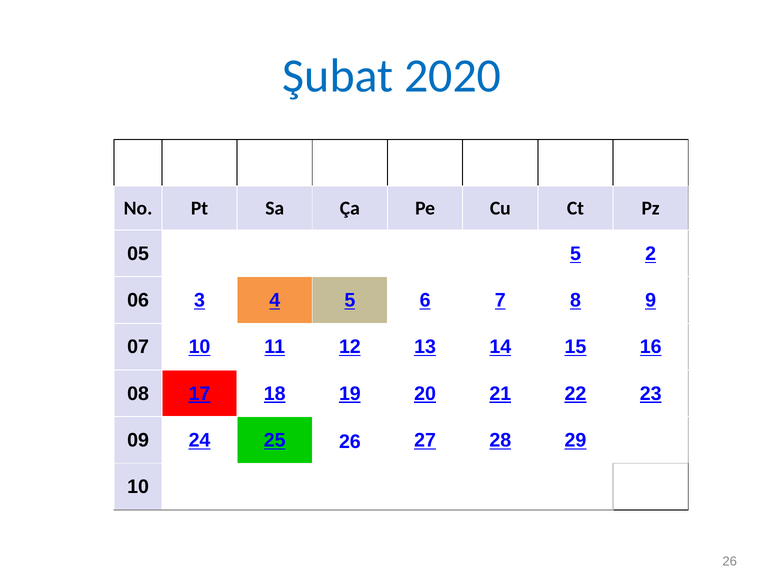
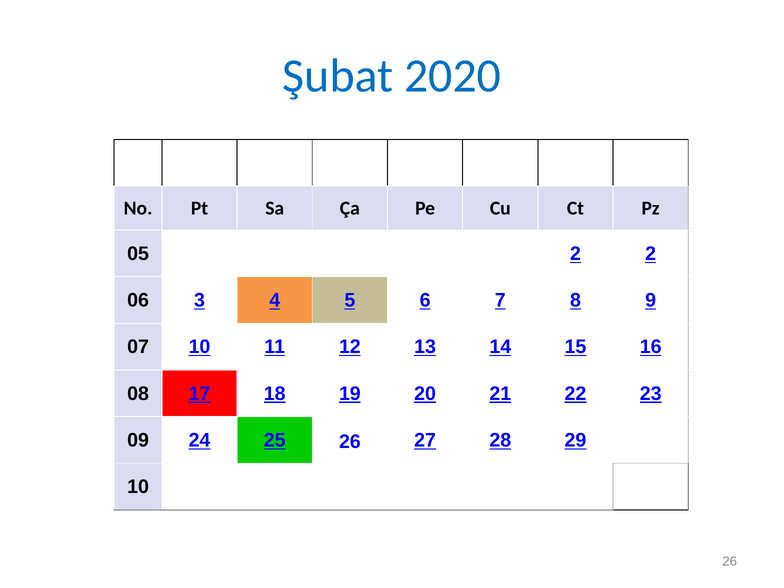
05 5: 5 -> 2 (575, 254)
